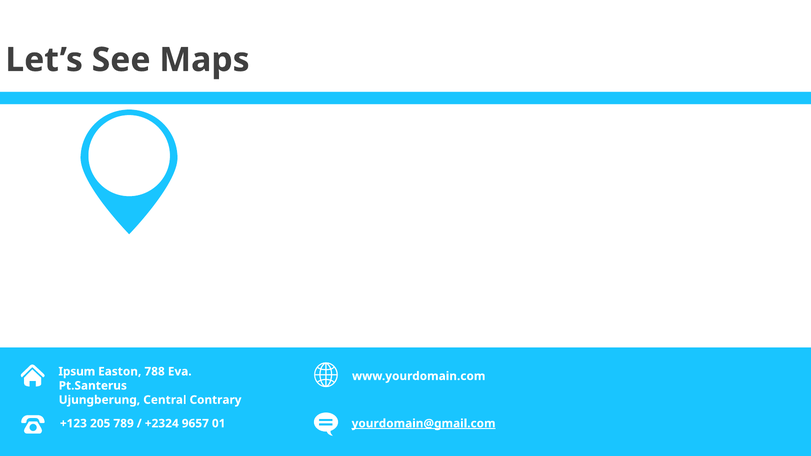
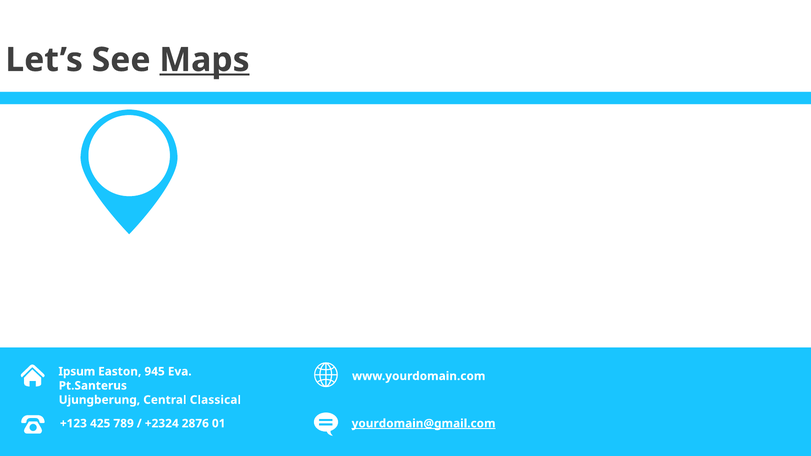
Maps underline: none -> present (204, 60)
788: 788 -> 945 (155, 372)
Contrary: Contrary -> Classical (215, 400)
205: 205 -> 425 (100, 424)
9657: 9657 -> 2876 (195, 424)
